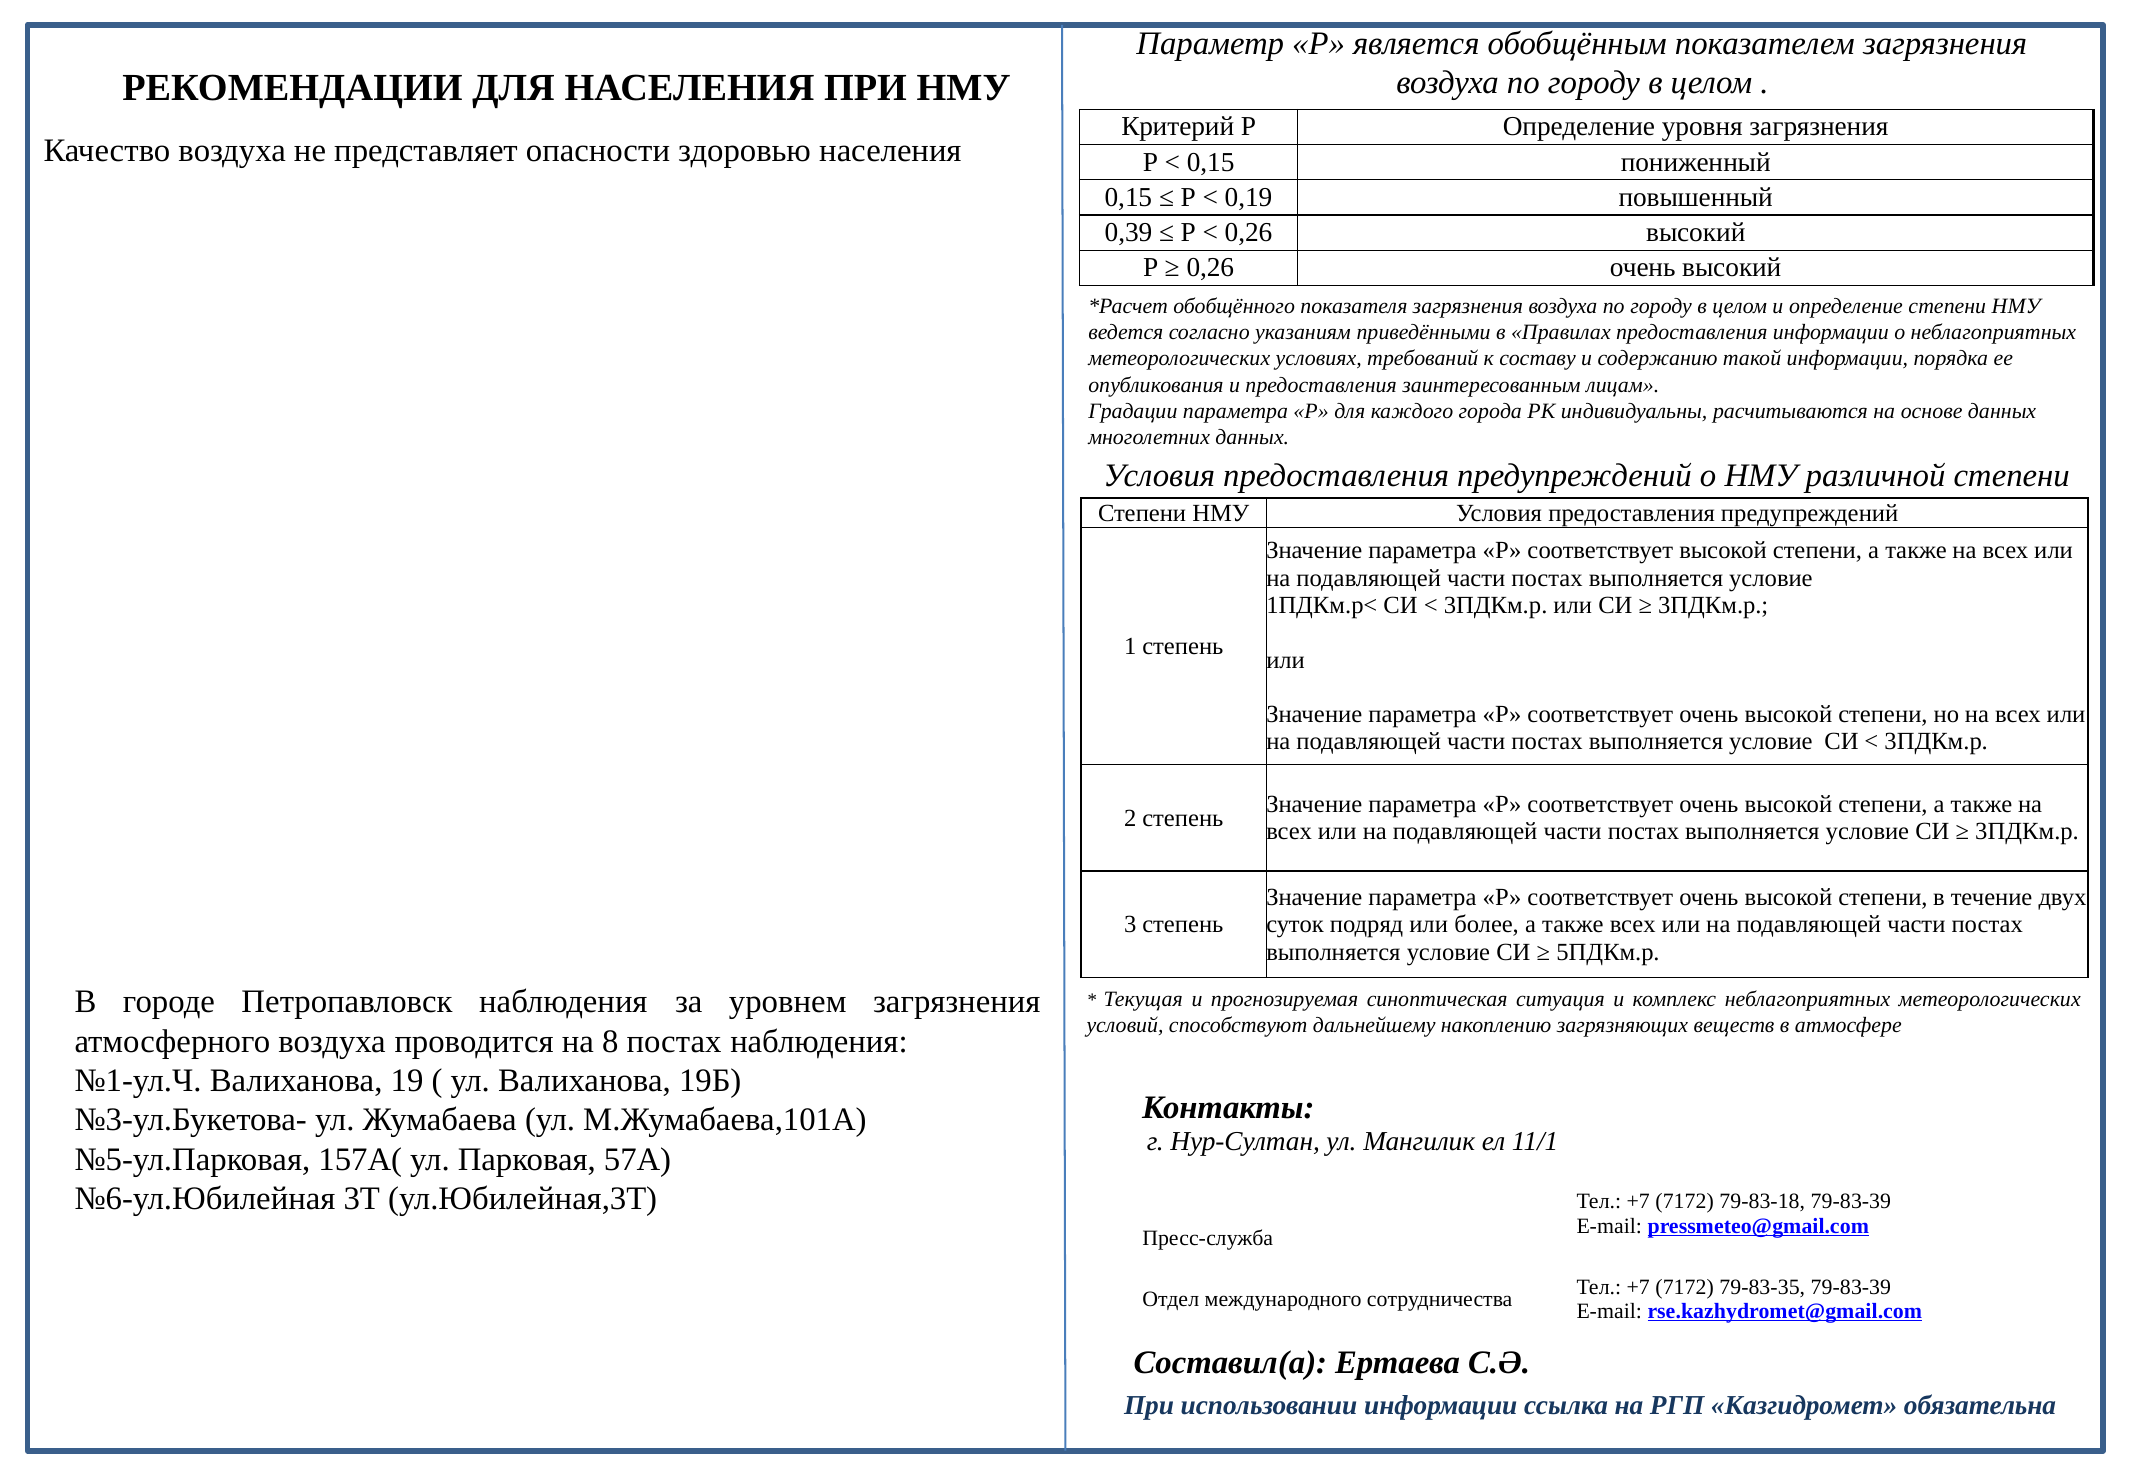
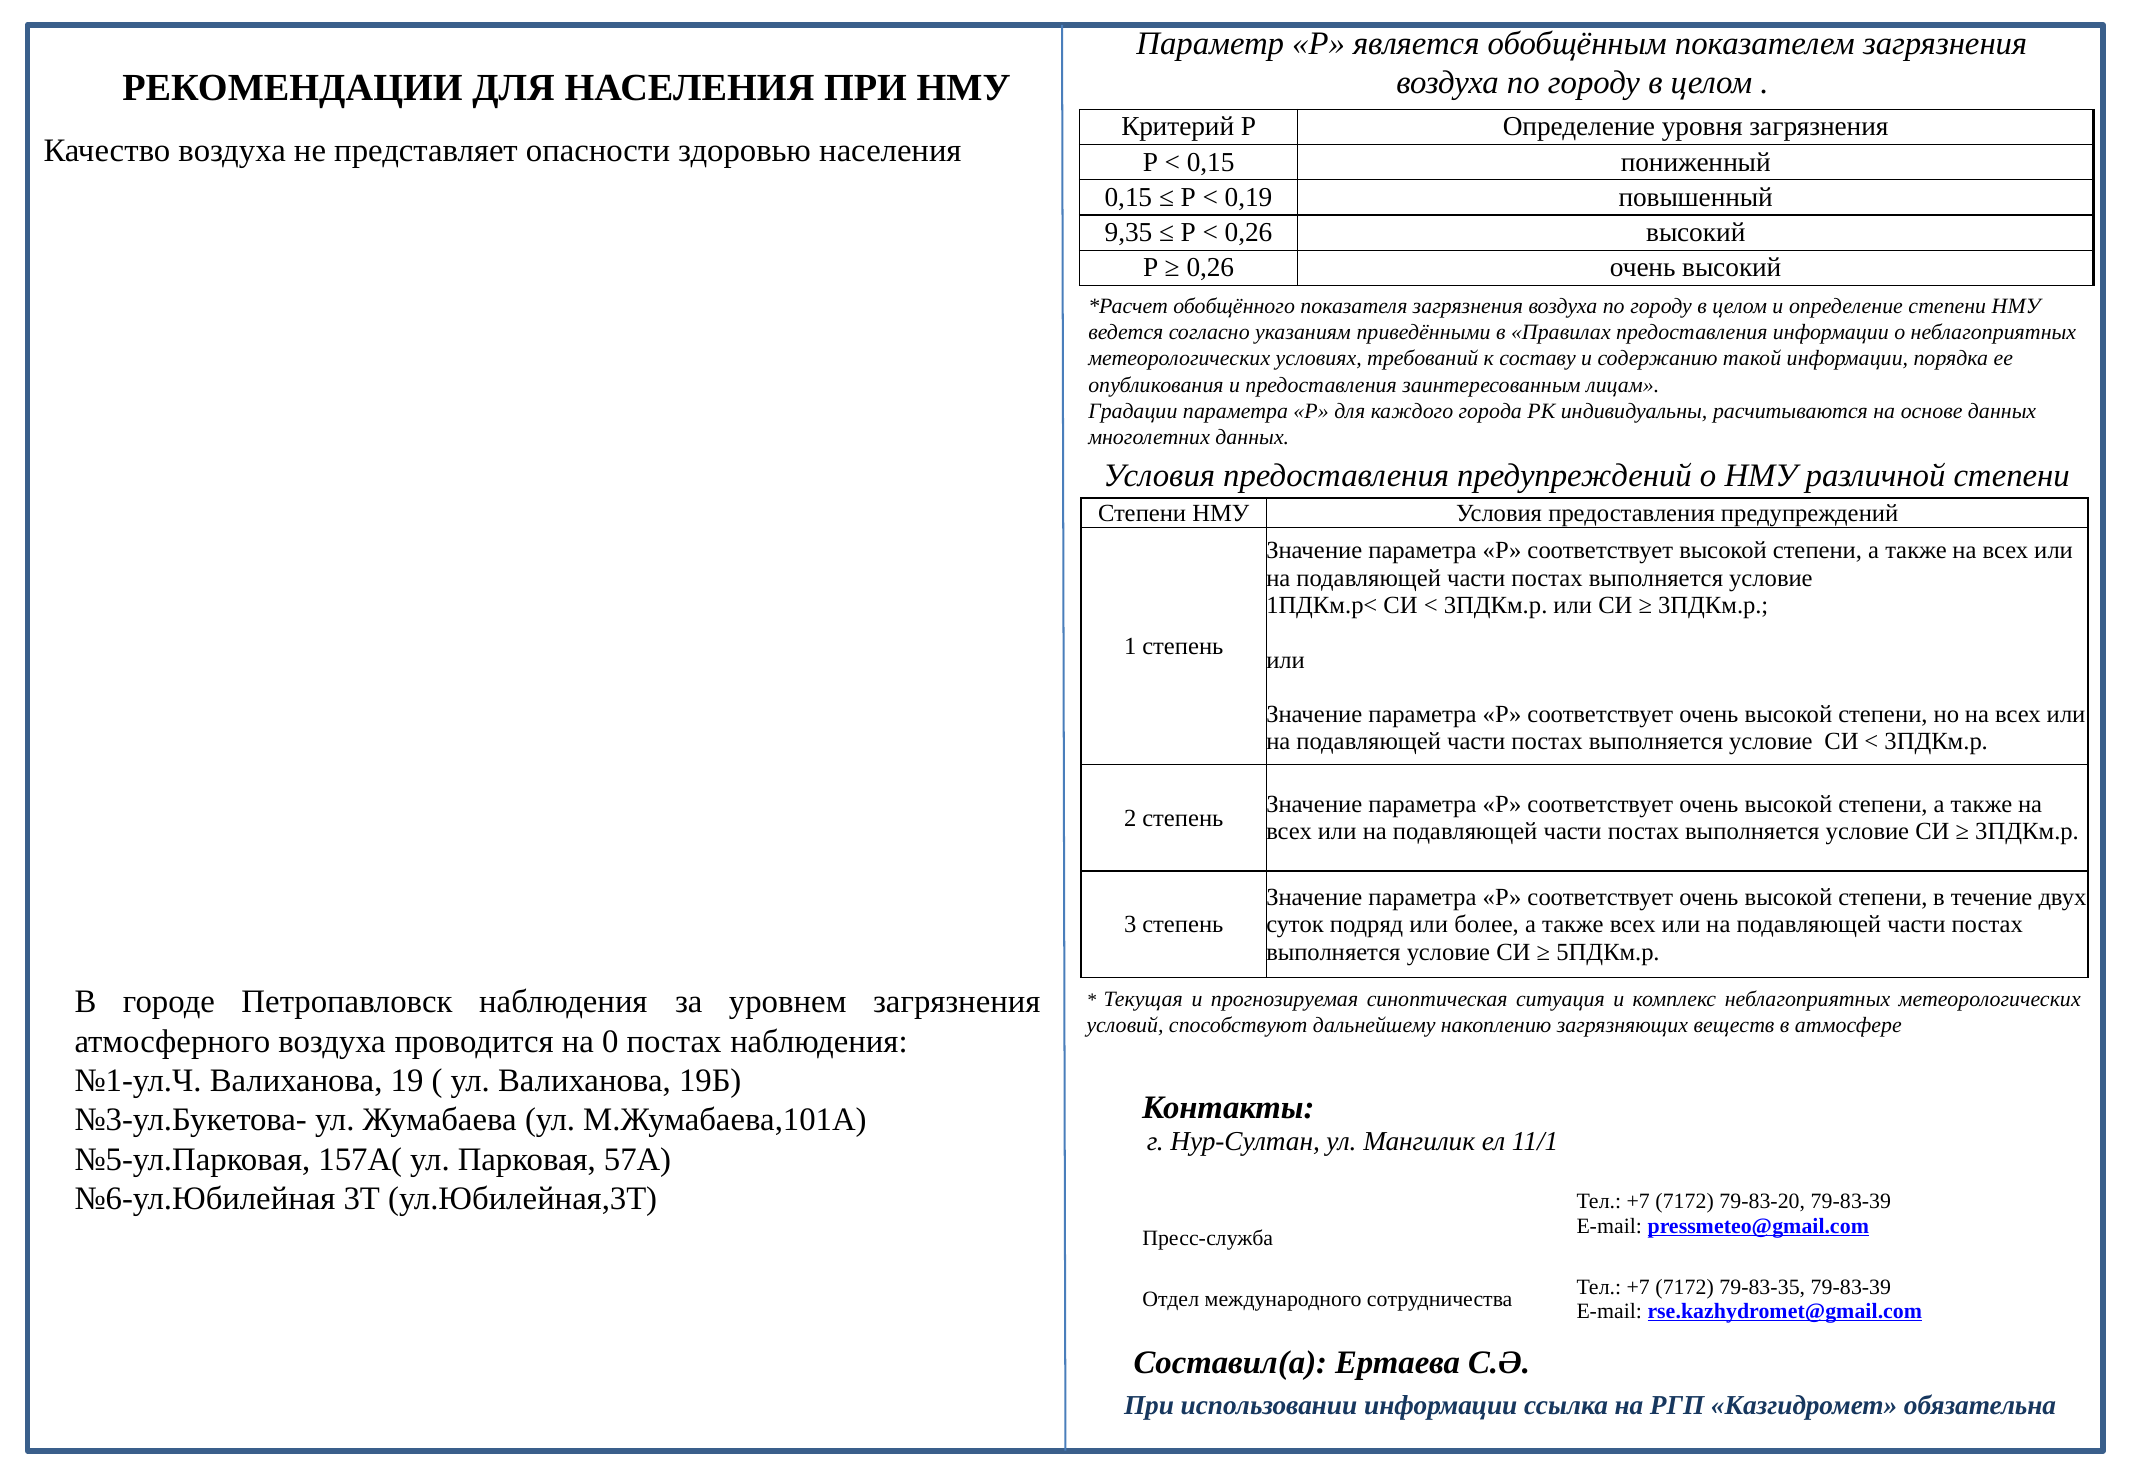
0,39: 0,39 -> 9,35 (1128, 232)
8: 8 -> 0 (610, 1041)
79-83-18: 79-83-18 -> 79-83-20 (1762, 1201)
